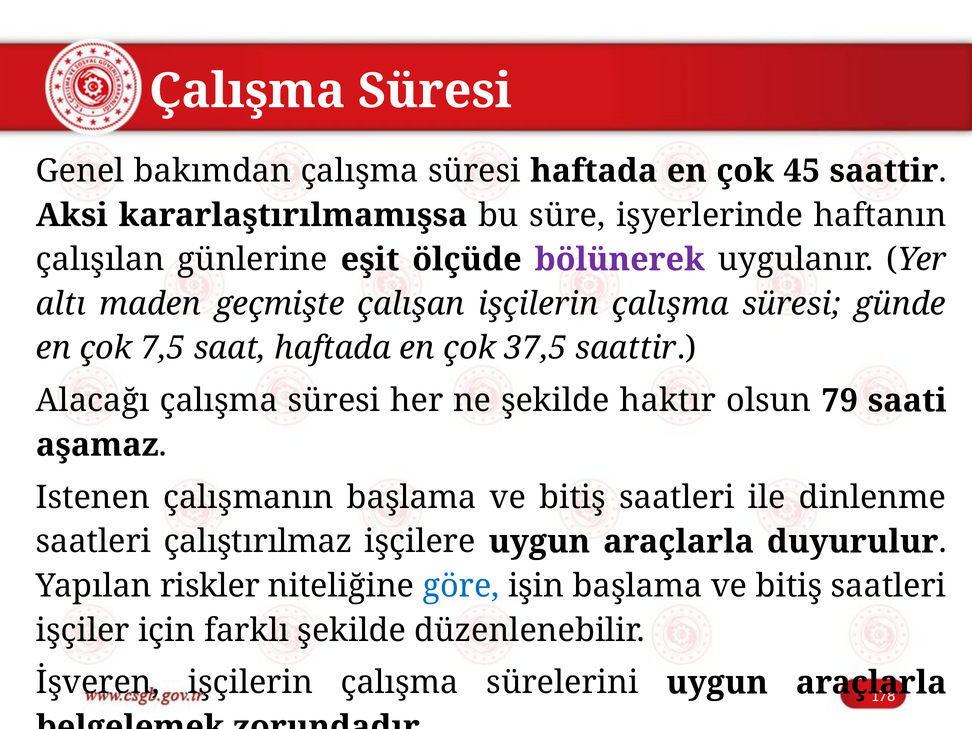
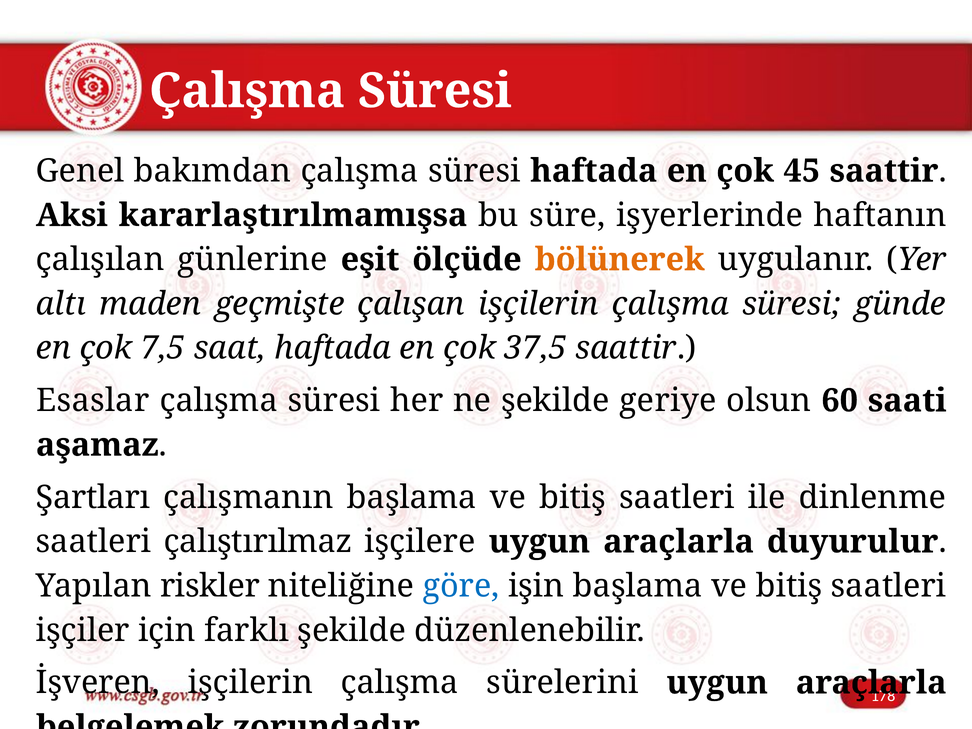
bölünerek colour: purple -> orange (620, 260)
Alacağı: Alacağı -> Esaslar (93, 401)
haktır: haktır -> geriye (668, 401)
79: 79 -> 60 (840, 401)
Istenen: Istenen -> Şartları (93, 497)
